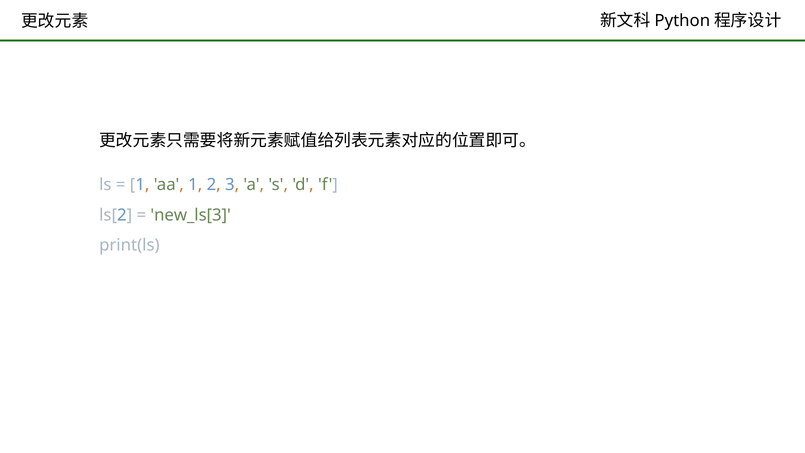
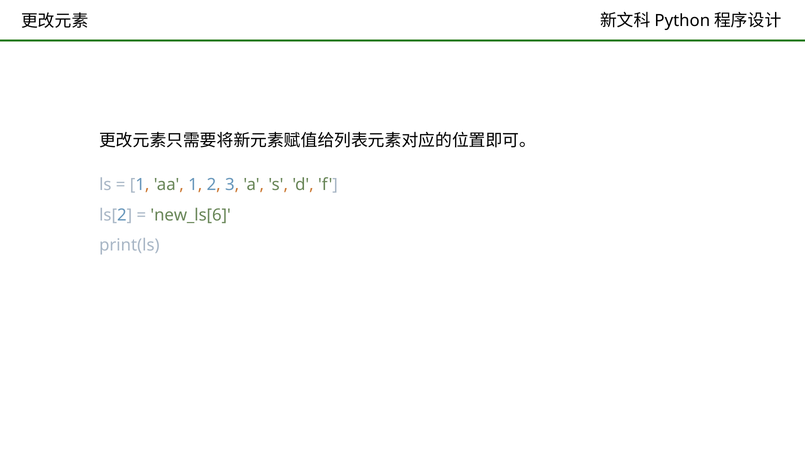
new_ls[3: new_ls[3 -> new_ls[6 (191, 215)
